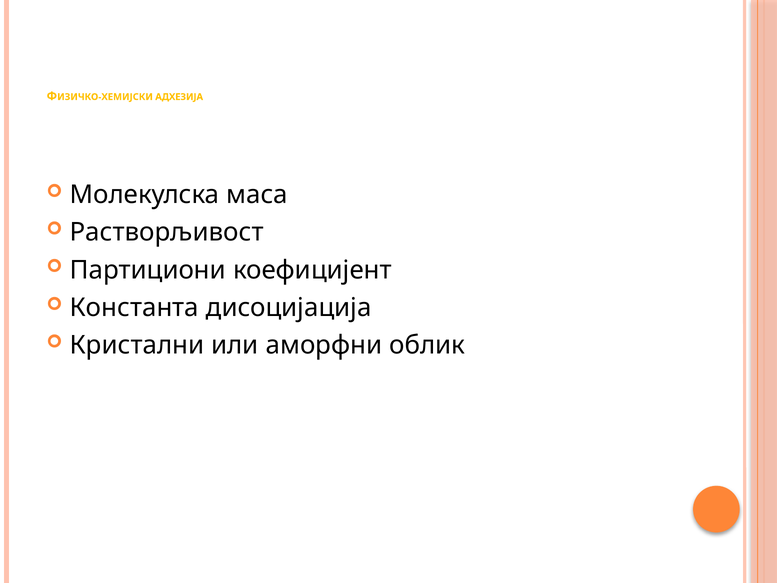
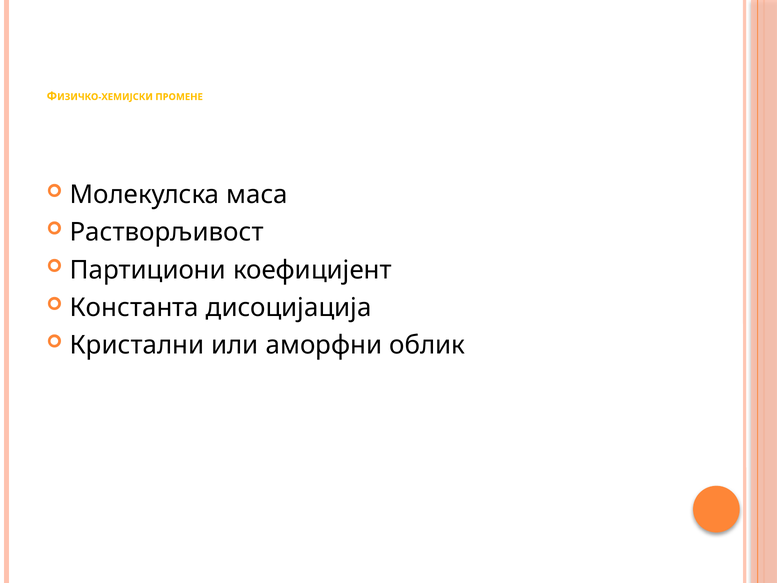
АДХЕЗИЈА: АДХЕЗИЈА -> ПРОМЕНЕ (179, 97)
